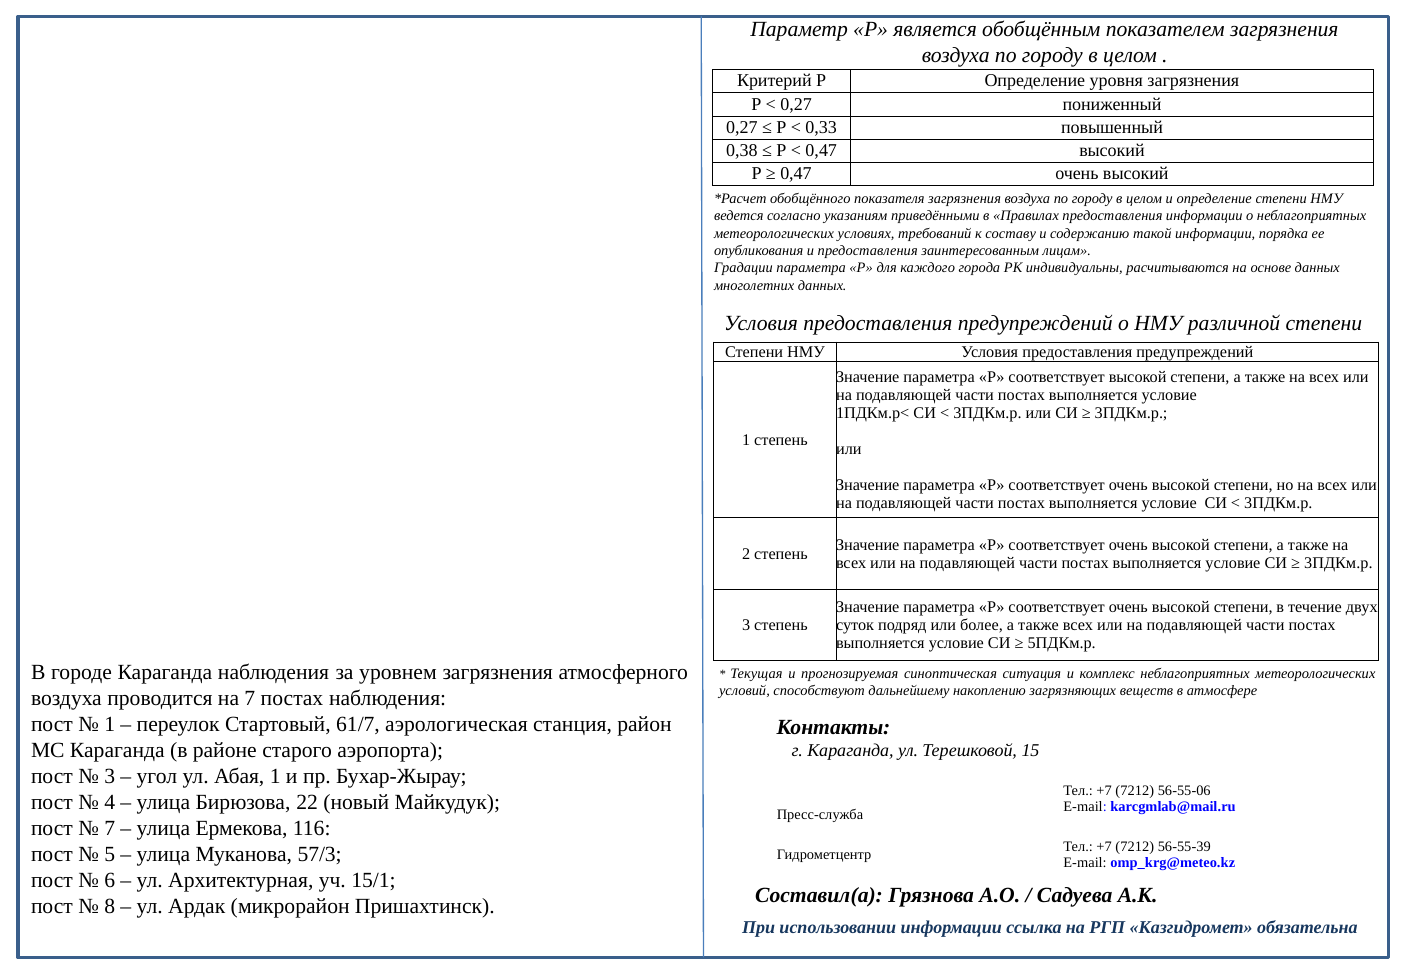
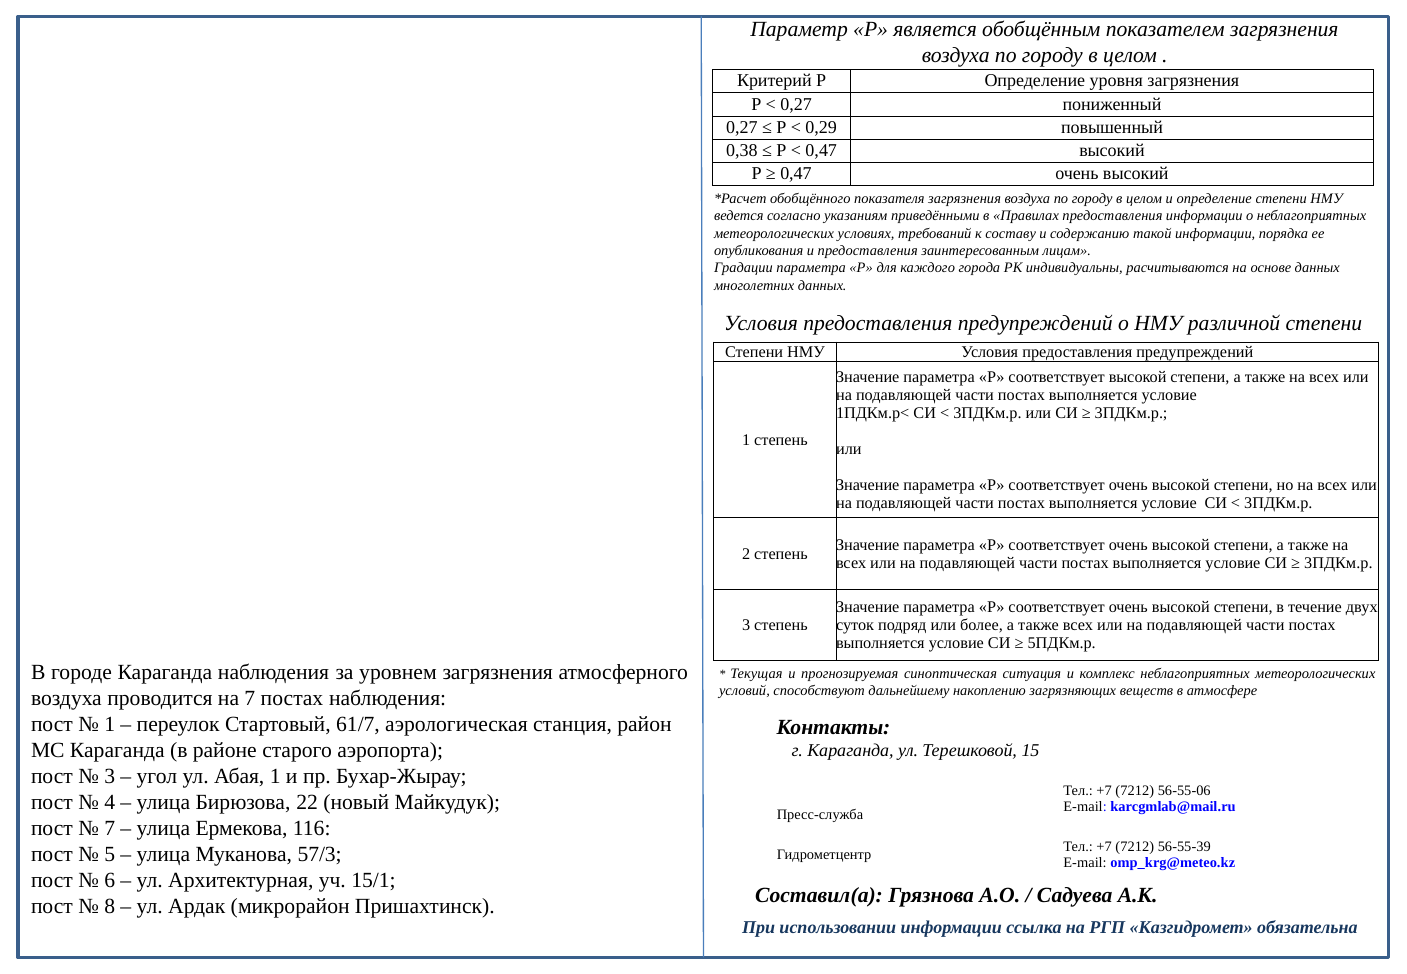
0,33: 0,33 -> 0,29 (821, 127)
